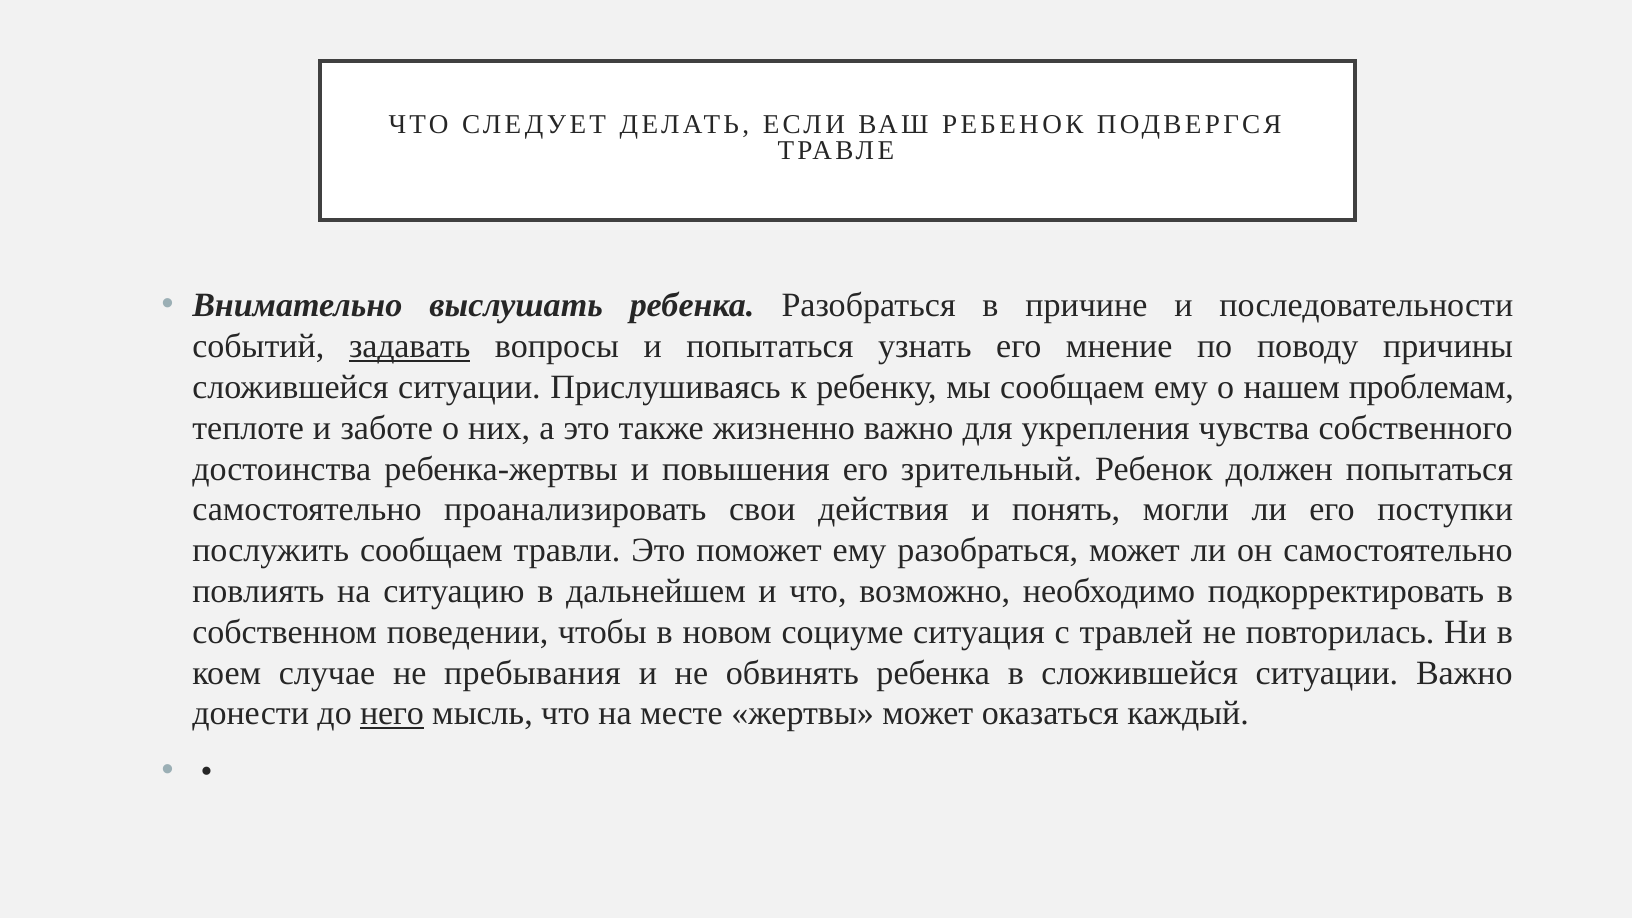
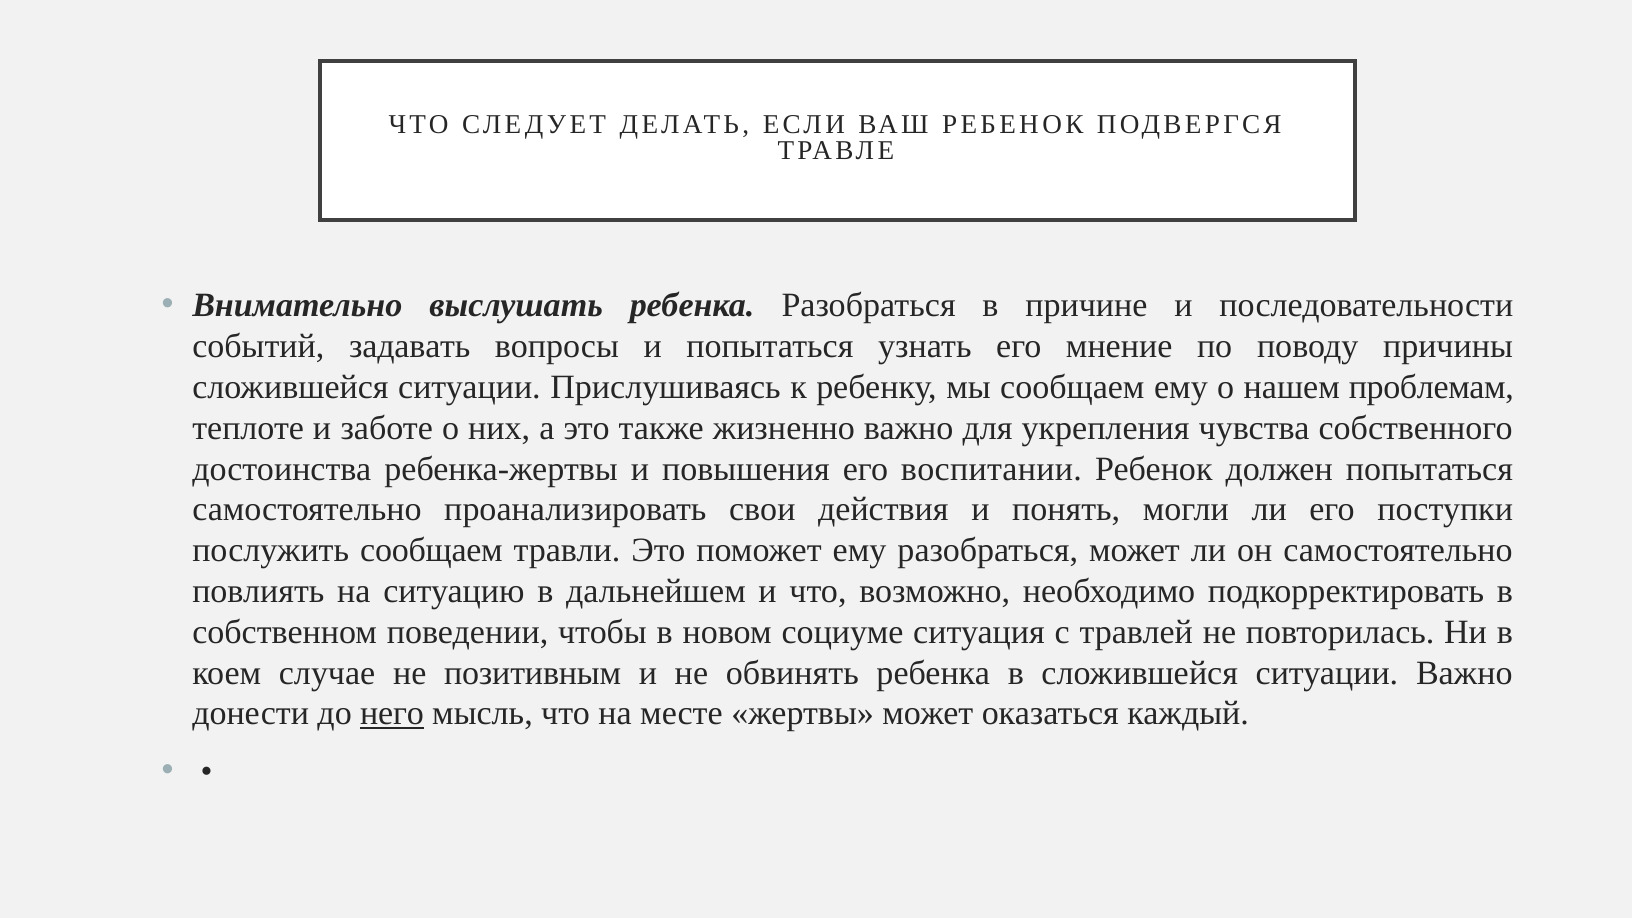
задавать underline: present -> none (410, 346)
зрительный: зрительный -> воспитании (991, 469)
пребывания: пребывания -> позитивным (533, 673)
